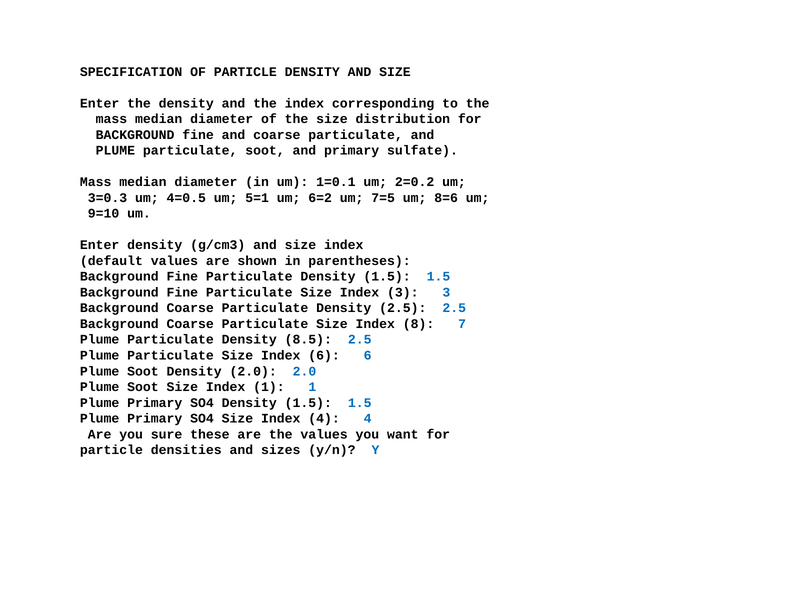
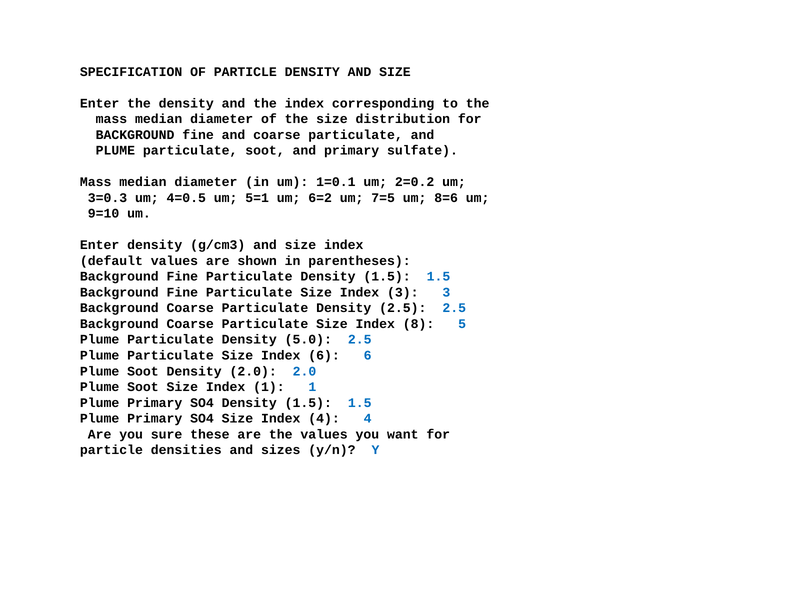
7: 7 -> 5 (462, 324)
8.5: 8.5 -> 5.0 (308, 340)
